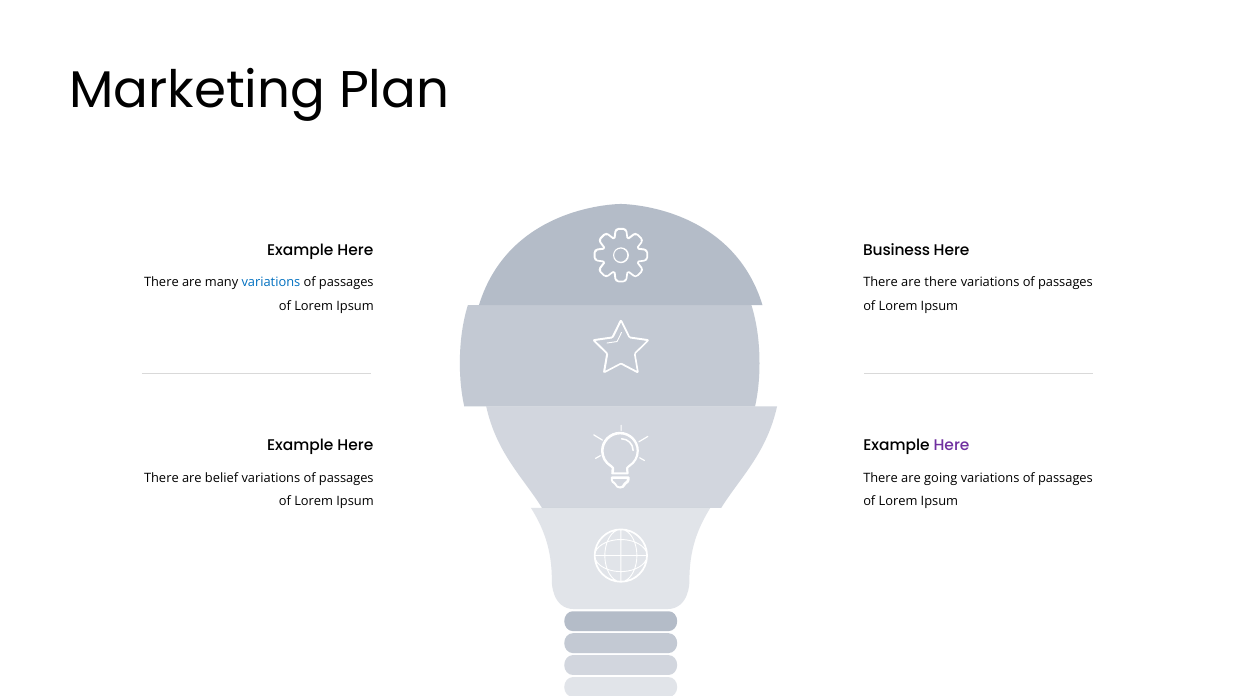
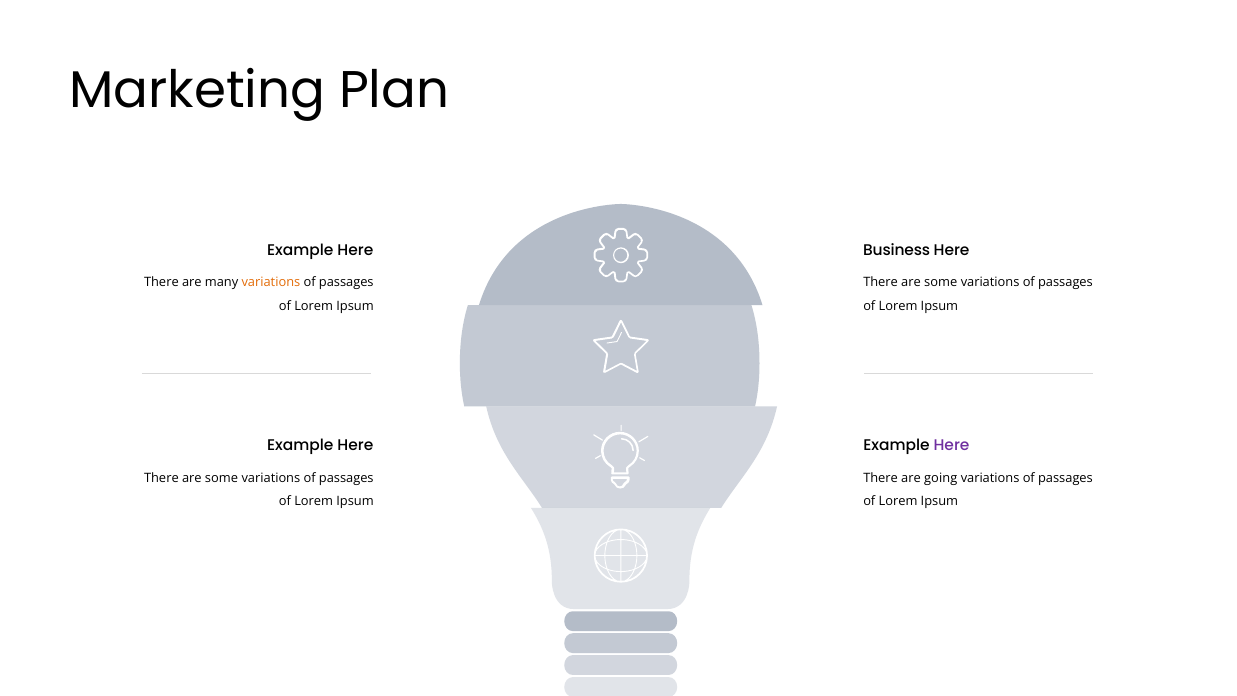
variations colour: blue -> orange (271, 283)
there: there -> some (941, 283)
belief: belief -> some (222, 478)
